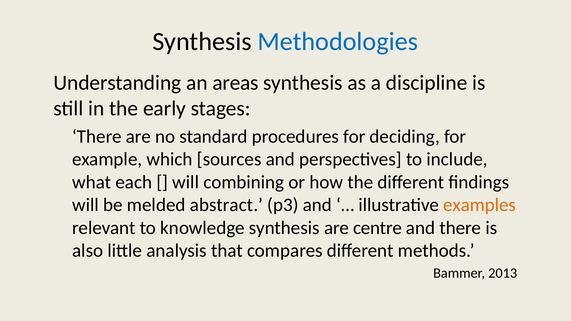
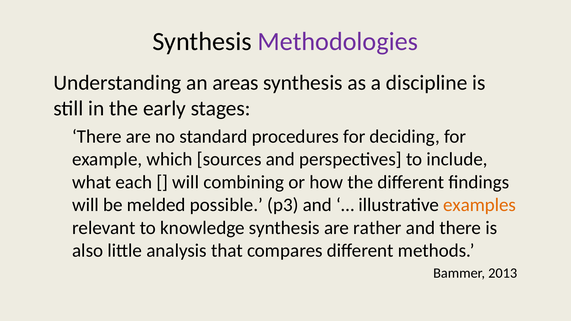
Methodologies colour: blue -> purple (338, 41)
abstract: abstract -> possible (226, 205)
centre: centre -> rather (377, 228)
